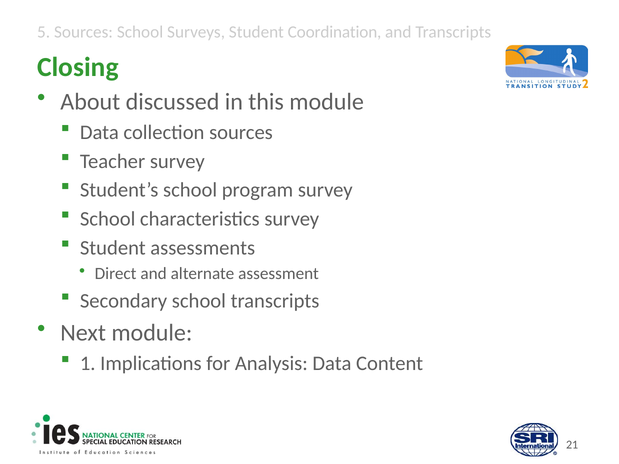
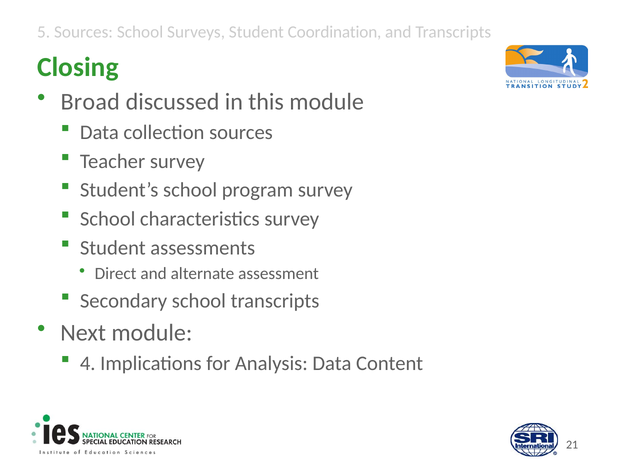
About: About -> Broad (90, 102)
1: 1 -> 4 (88, 364)
